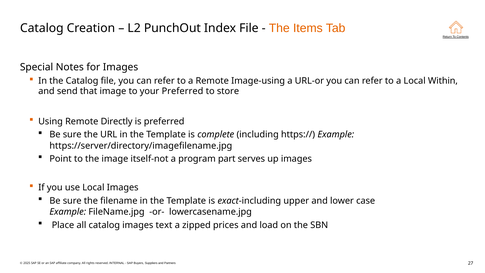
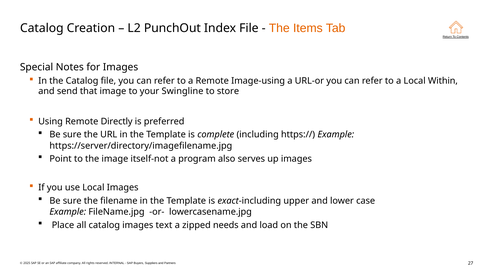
your Preferred: Preferred -> Swingline (182, 91)
part: part -> also (227, 159)
prices: prices -> needs (226, 225)
